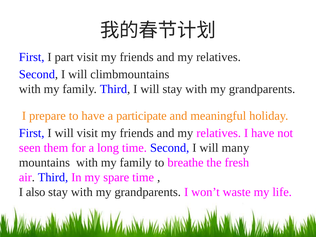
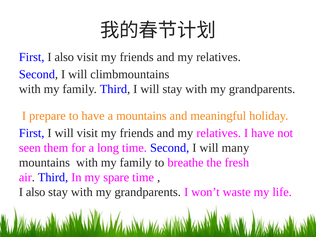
First I part: part -> also (64, 57)
a participate: participate -> mountains (141, 116)
